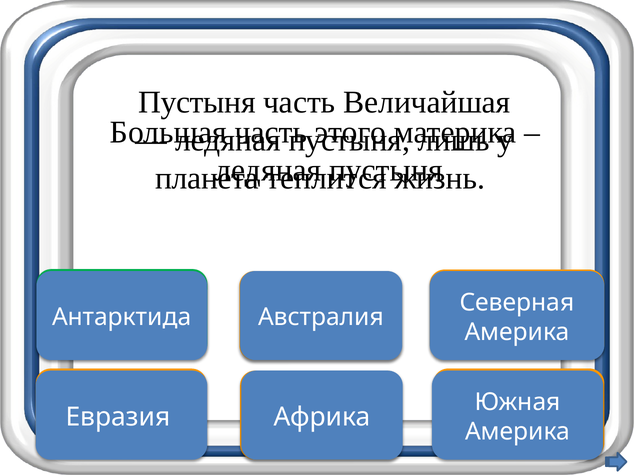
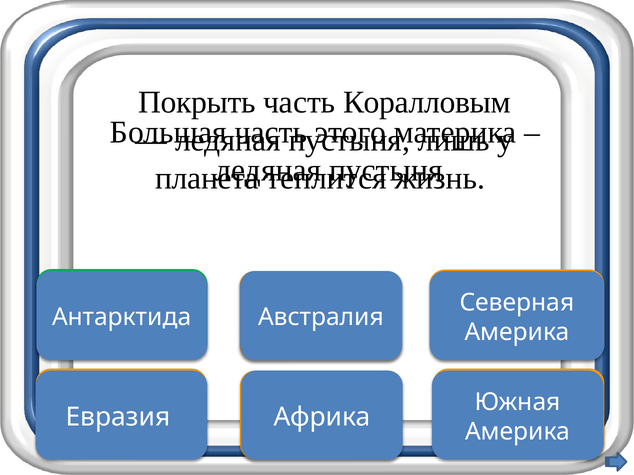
Пустыня: Пустыня -> Покрыть (197, 102)
Величайшая: Величайшая -> Коралловым (427, 102)
